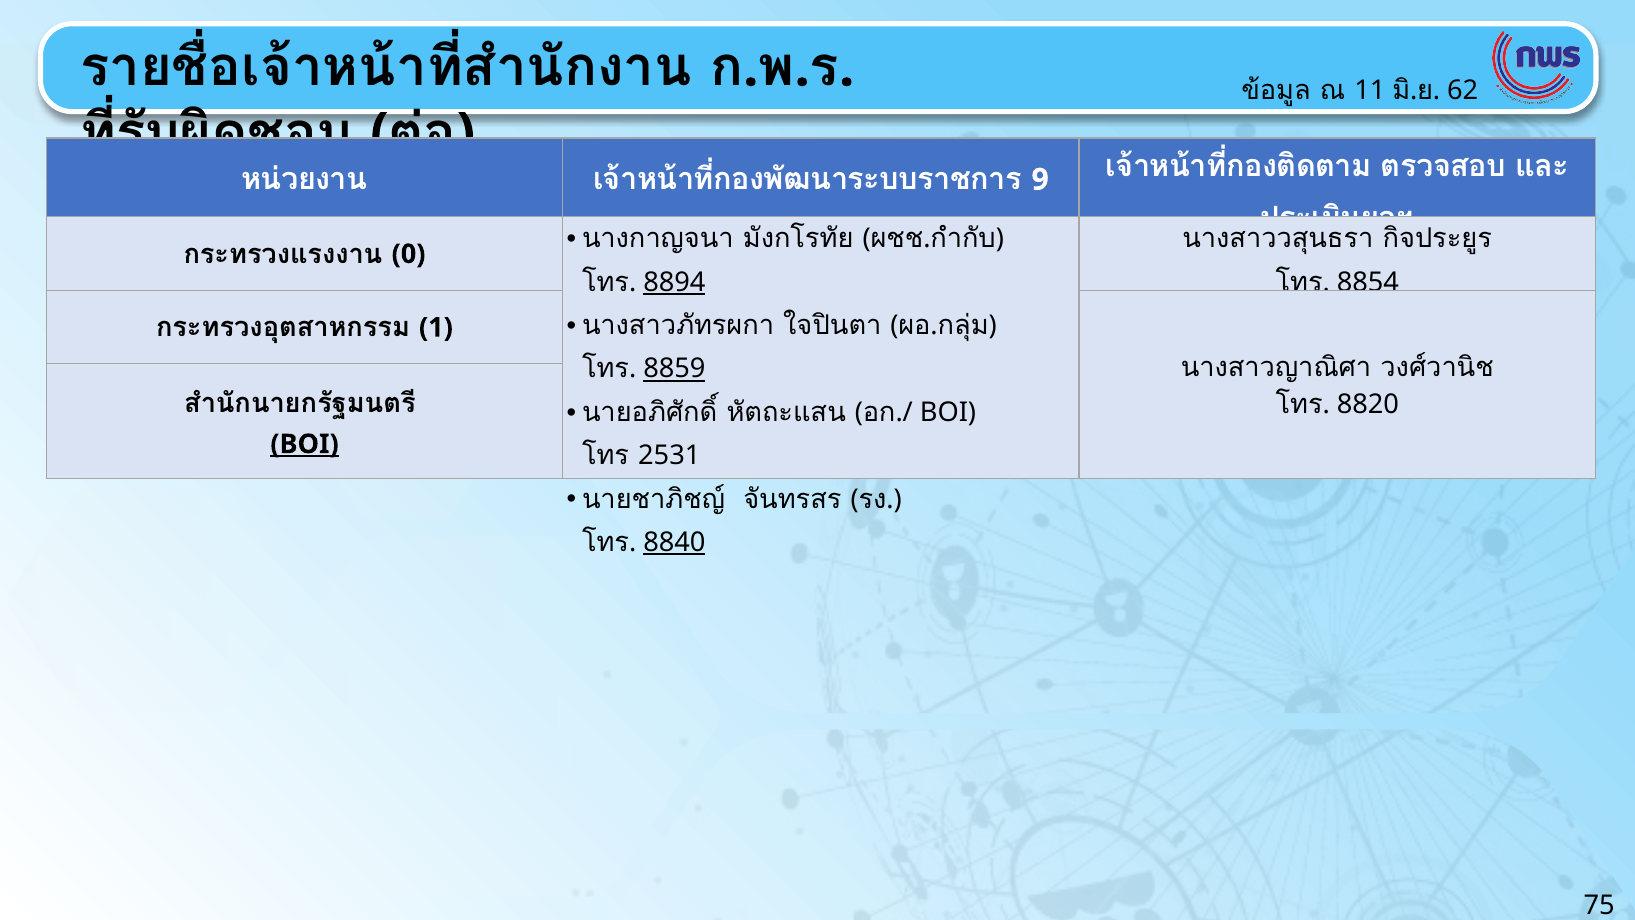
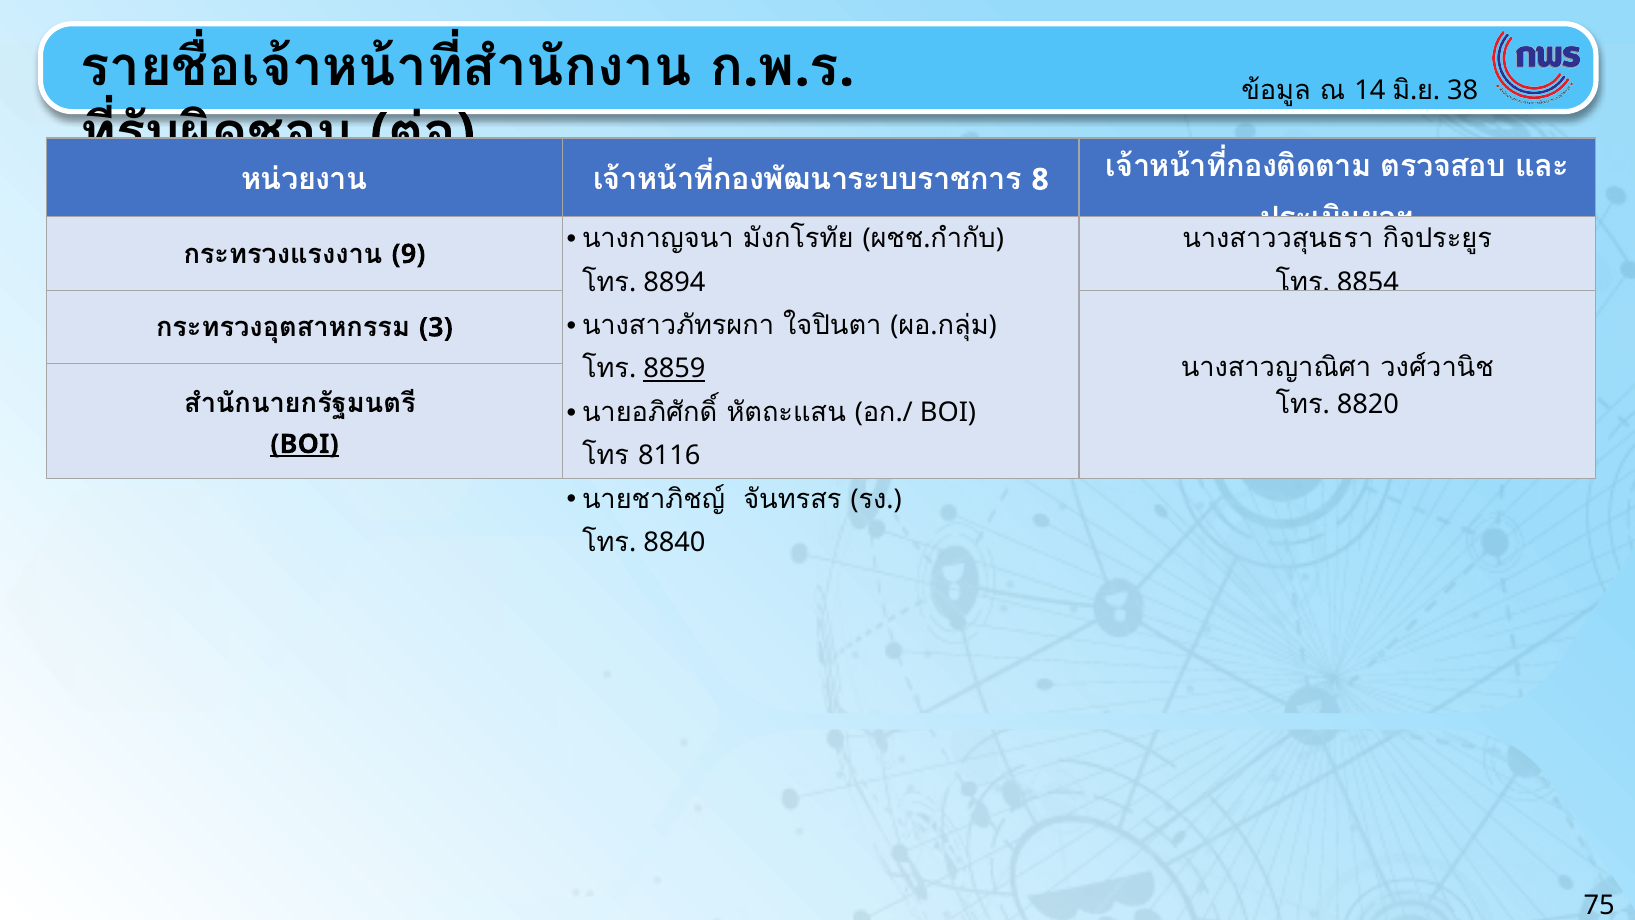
11: 11 -> 14 (1370, 90)
62: 62 -> 38 (1463, 90)
9: 9 -> 8 (1040, 180)
0: 0 -> 9 (409, 254)
8894 underline: present -> none (674, 282)
1: 1 -> 3 (436, 327)
2531: 2531 -> 8116 (669, 456)
8840 underline: present -> none (674, 542)
